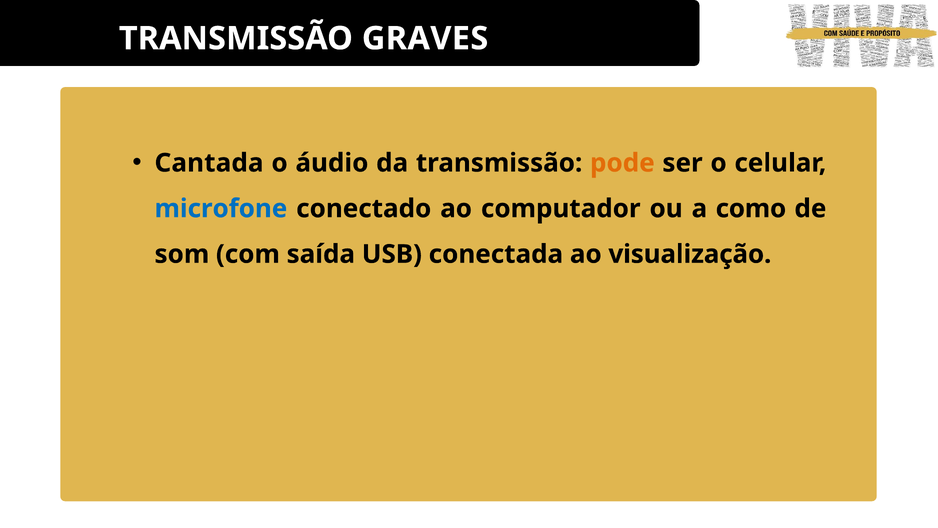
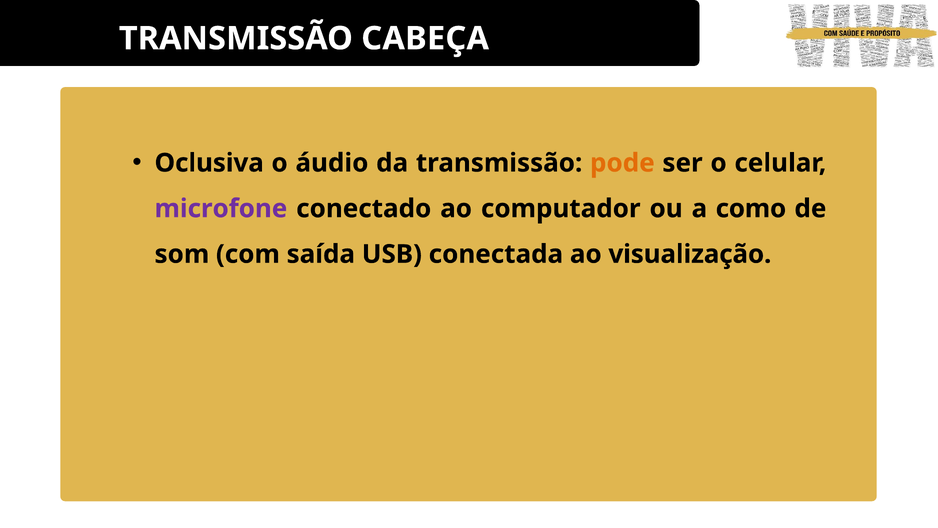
GRAVES: GRAVES -> CABEÇA (425, 39)
Cantada: Cantada -> Oclusiva (209, 163)
microfone colour: blue -> purple (221, 208)
